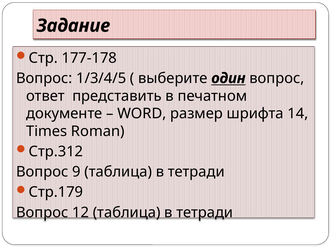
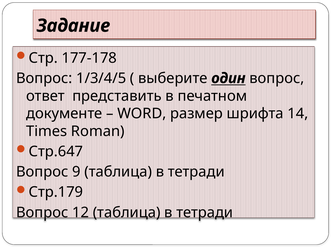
Стр.312: Стр.312 -> Стр.647 (56, 152)
